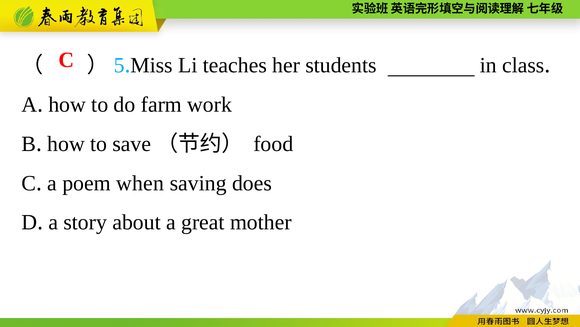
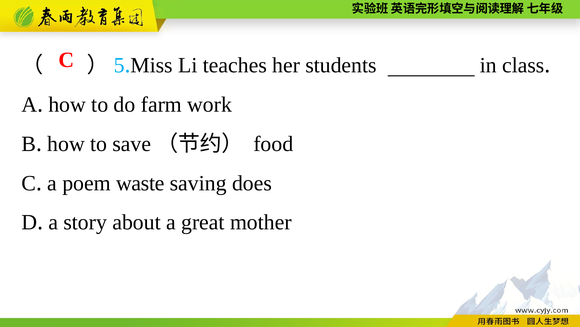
when: when -> waste (140, 183)
